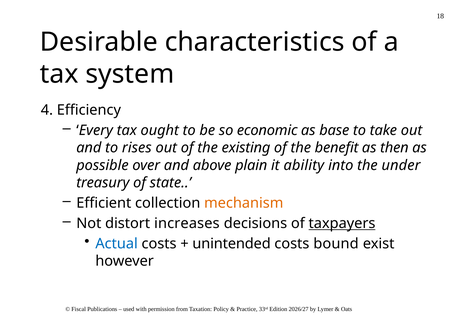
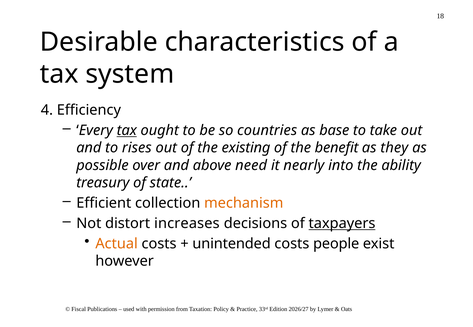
tax underline: none -> present (127, 131)
economic: economic -> countries (267, 131)
then: then -> they (394, 148)
plain: plain -> need (251, 165)
ability: ability -> nearly (304, 165)
under: under -> ability (401, 165)
Actual colour: blue -> orange (117, 244)
bound: bound -> people (336, 244)
